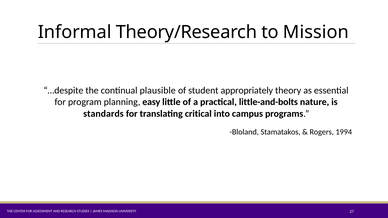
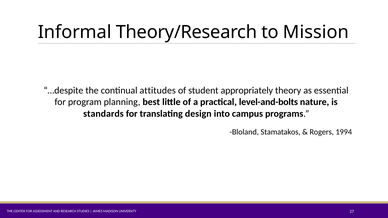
plausible: plausible -> attitudes (158, 90)
easy: easy -> best (151, 102)
little-and-bolts: little-and-bolts -> level-and-bolts (268, 102)
critical: critical -> design (198, 114)
